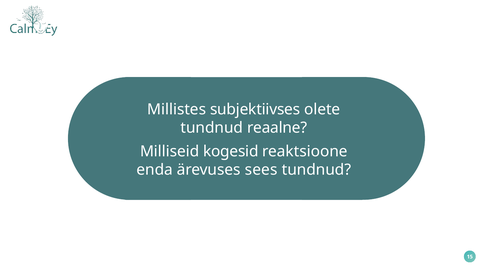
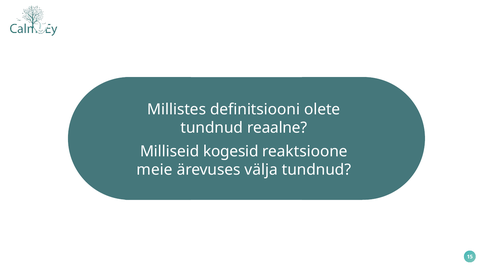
subjektiivses: subjektiivses -> definitsiooni (255, 109)
enda: enda -> meie (155, 170)
sees: sees -> välja (261, 170)
